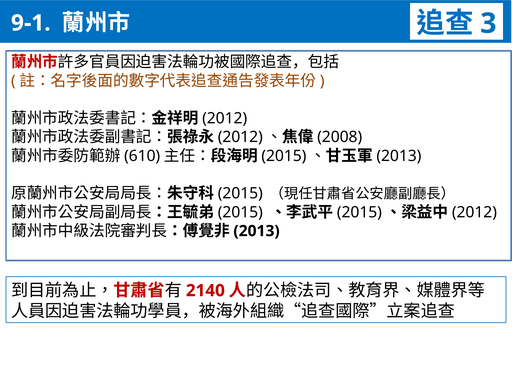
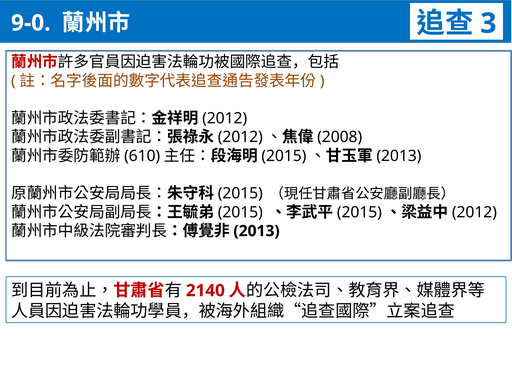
9-1: 9-1 -> 9-0 (31, 23)
